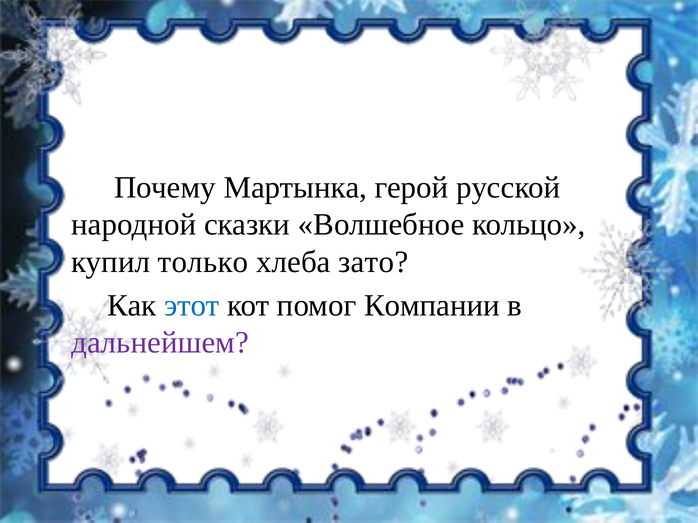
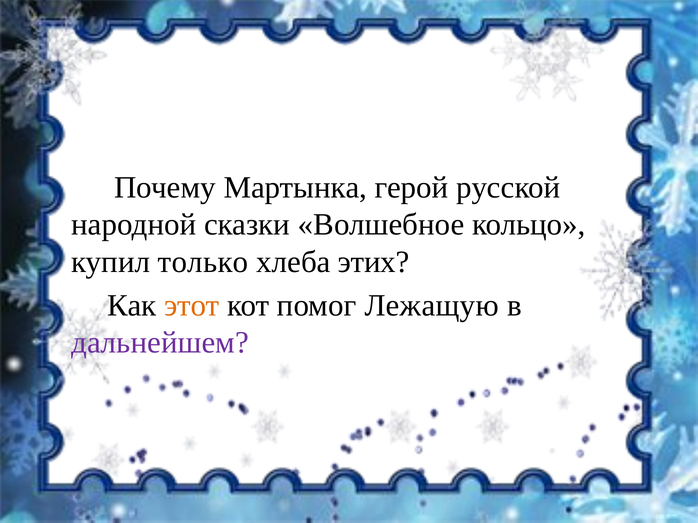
зато: зато -> этих (374, 262)
этот colour: blue -> orange (192, 306)
Компании: Компании -> Лежащую (432, 306)
